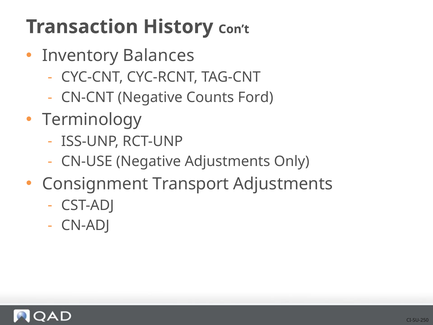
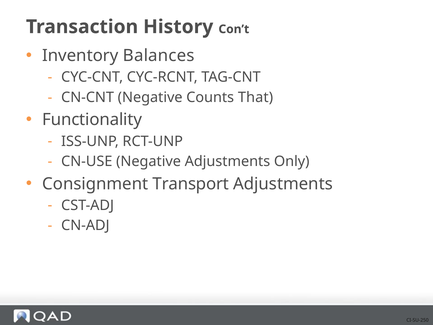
Ford: Ford -> That (256, 97)
Terminology: Terminology -> Functionality (92, 120)
